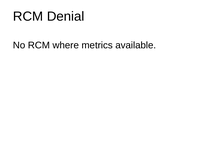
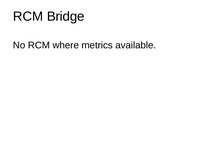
Denial: Denial -> Bridge (66, 16)
